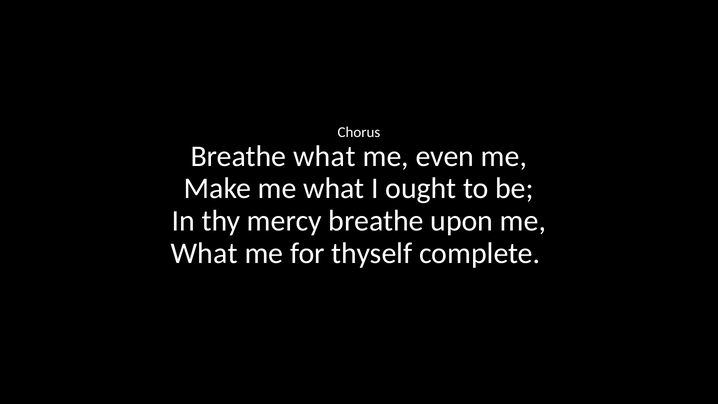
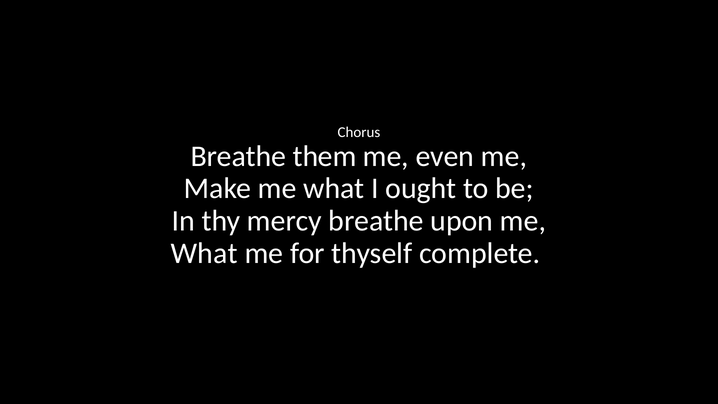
Breathe what: what -> them (325, 156)
